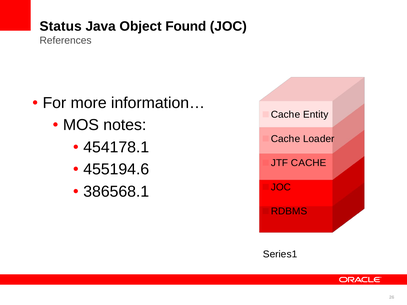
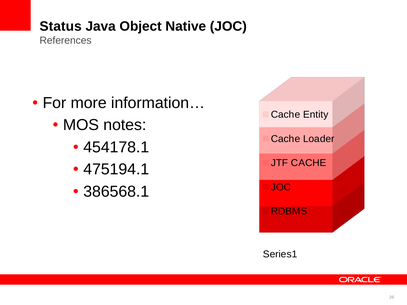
Found: Found -> Native (186, 26)
455194.6: 455194.6 -> 475194.1 (116, 169)
